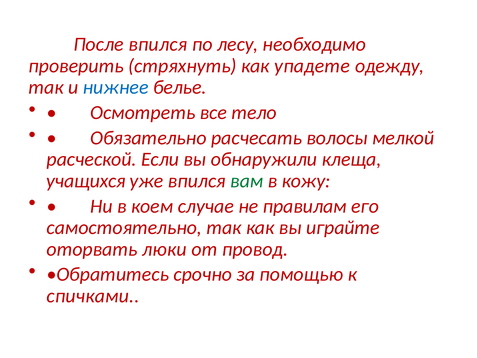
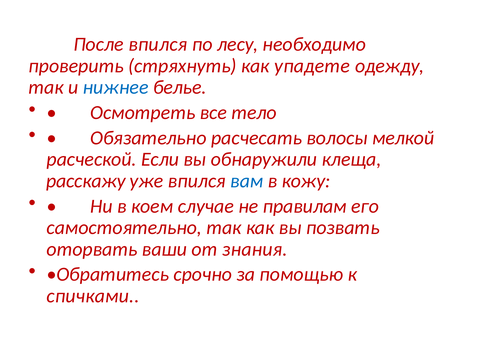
учащихся: учащихся -> расскажу (86, 181)
вам colour: green -> blue (247, 181)
играйте: играйте -> позвать (343, 227)
люки: люки -> ваши (165, 249)
провод: провод -> знания (255, 249)
